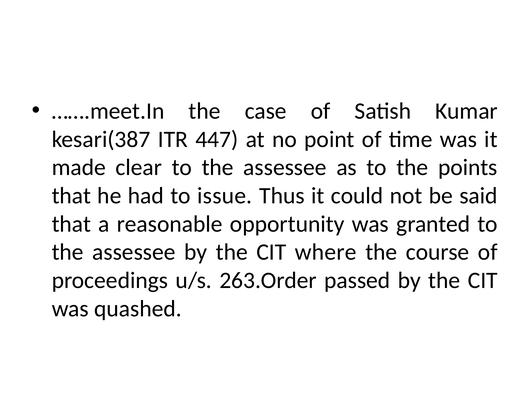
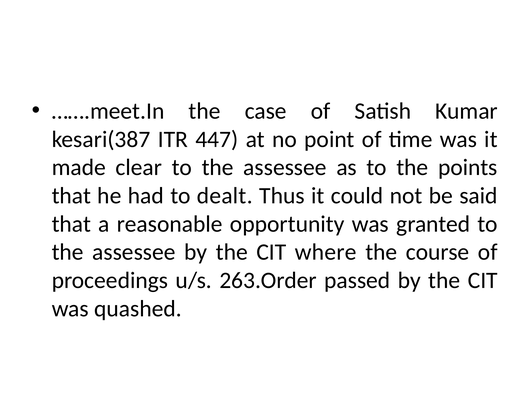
issue: issue -> dealt (225, 196)
